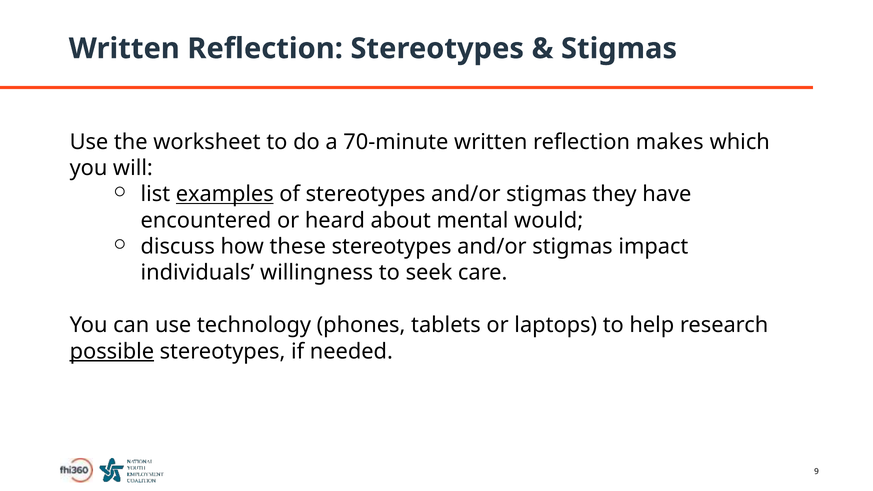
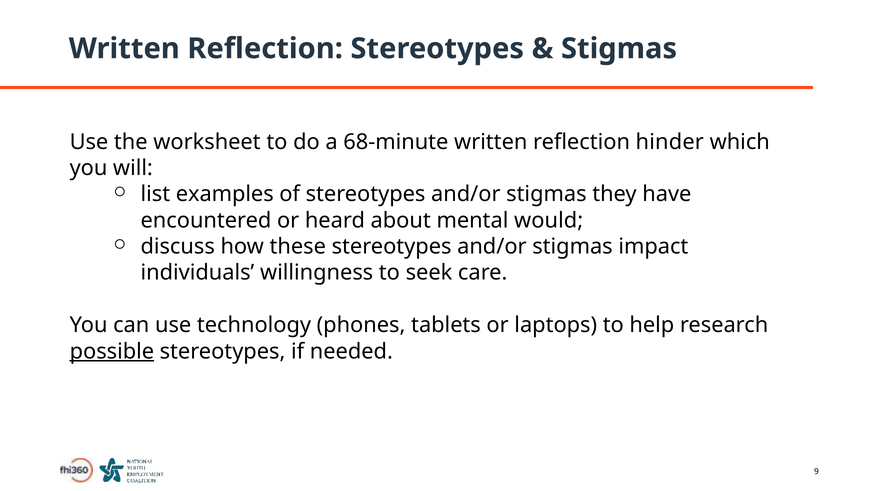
70-minute: 70-minute -> 68-minute (396, 142)
makes: makes -> hinder (670, 142)
examples underline: present -> none (225, 194)
